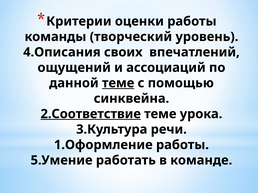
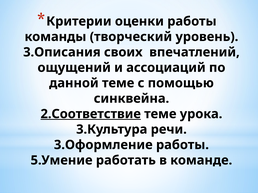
4.Описания: 4.Описания -> 3.Описания (62, 52)
теме underline: present -> none (118, 83)
1.Оформление: 1.Оформление -> 3.Оформление (103, 145)
